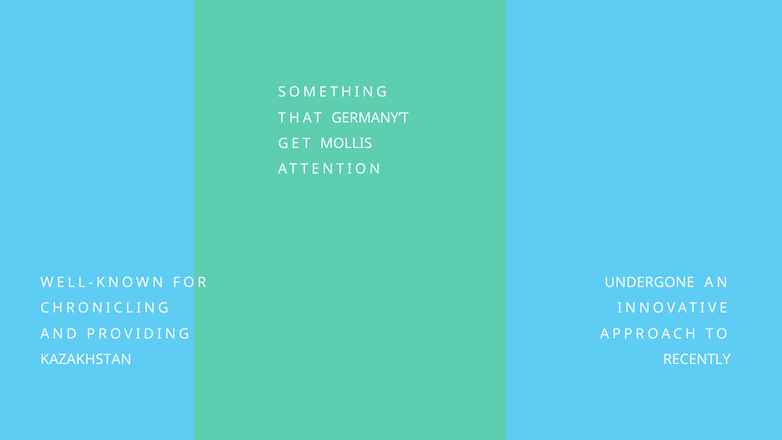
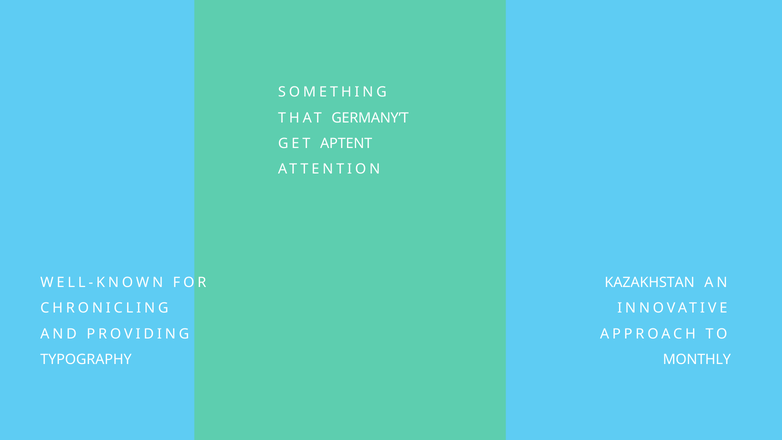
MOLLIS: MOLLIS -> APTENT (346, 143)
UNDERGONE: UNDERGONE -> KAZAKHSTAN (650, 282)
KAZAKHSTAN: KAZAKHSTAN -> TYPOGRAPHY (86, 359)
RECENTLY: RECENTLY -> MONTHLY (697, 359)
